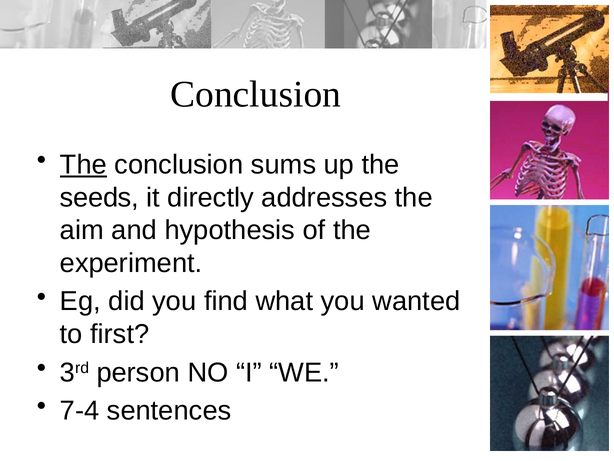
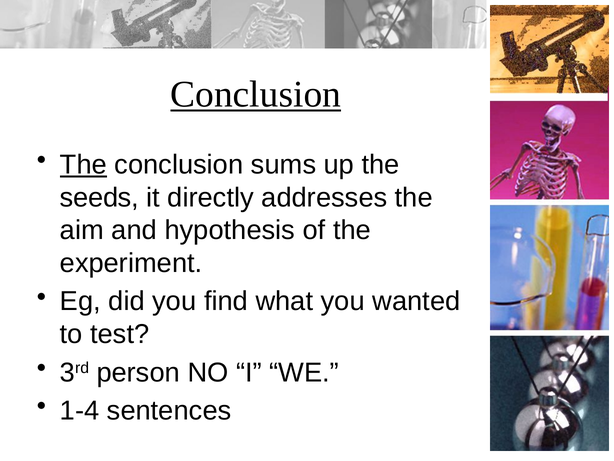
Conclusion underline: none -> present (256, 94)
first: first -> test (120, 334)
7-4: 7-4 -> 1-4 (80, 410)
